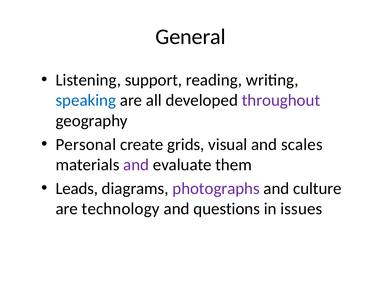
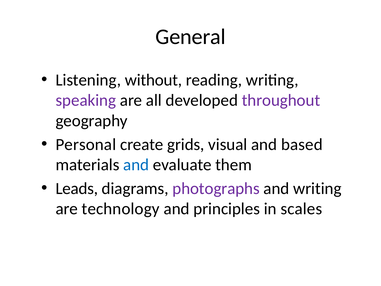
support: support -> without (153, 80)
speaking colour: blue -> purple (86, 100)
scales: scales -> based (302, 144)
and colour: purple -> blue (136, 165)
and culture: culture -> writing (317, 188)
questions: questions -> principles (227, 209)
issues: issues -> scales (301, 209)
